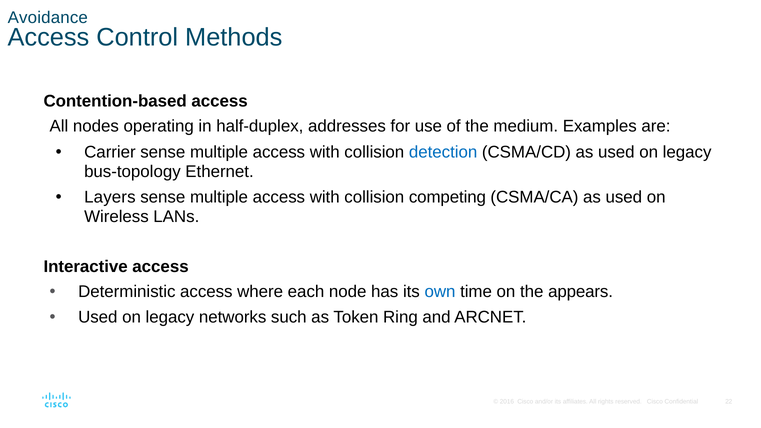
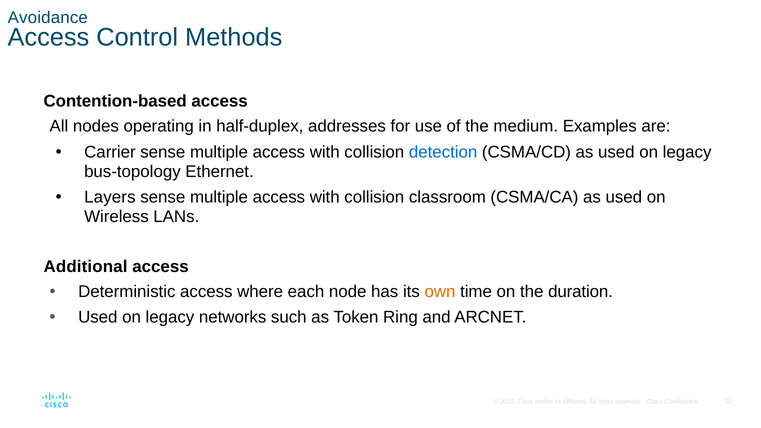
competing: competing -> classroom (447, 197)
Interactive: Interactive -> Additional (86, 267)
own colour: blue -> orange (440, 292)
appears: appears -> duration (581, 292)
